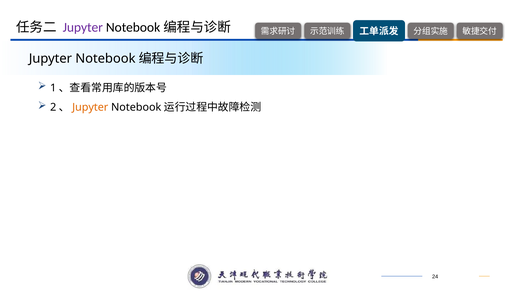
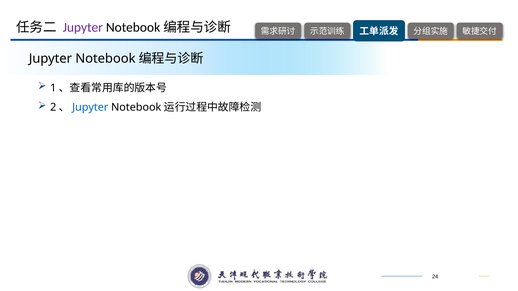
Jupyter colour: orange -> blue (90, 107)
